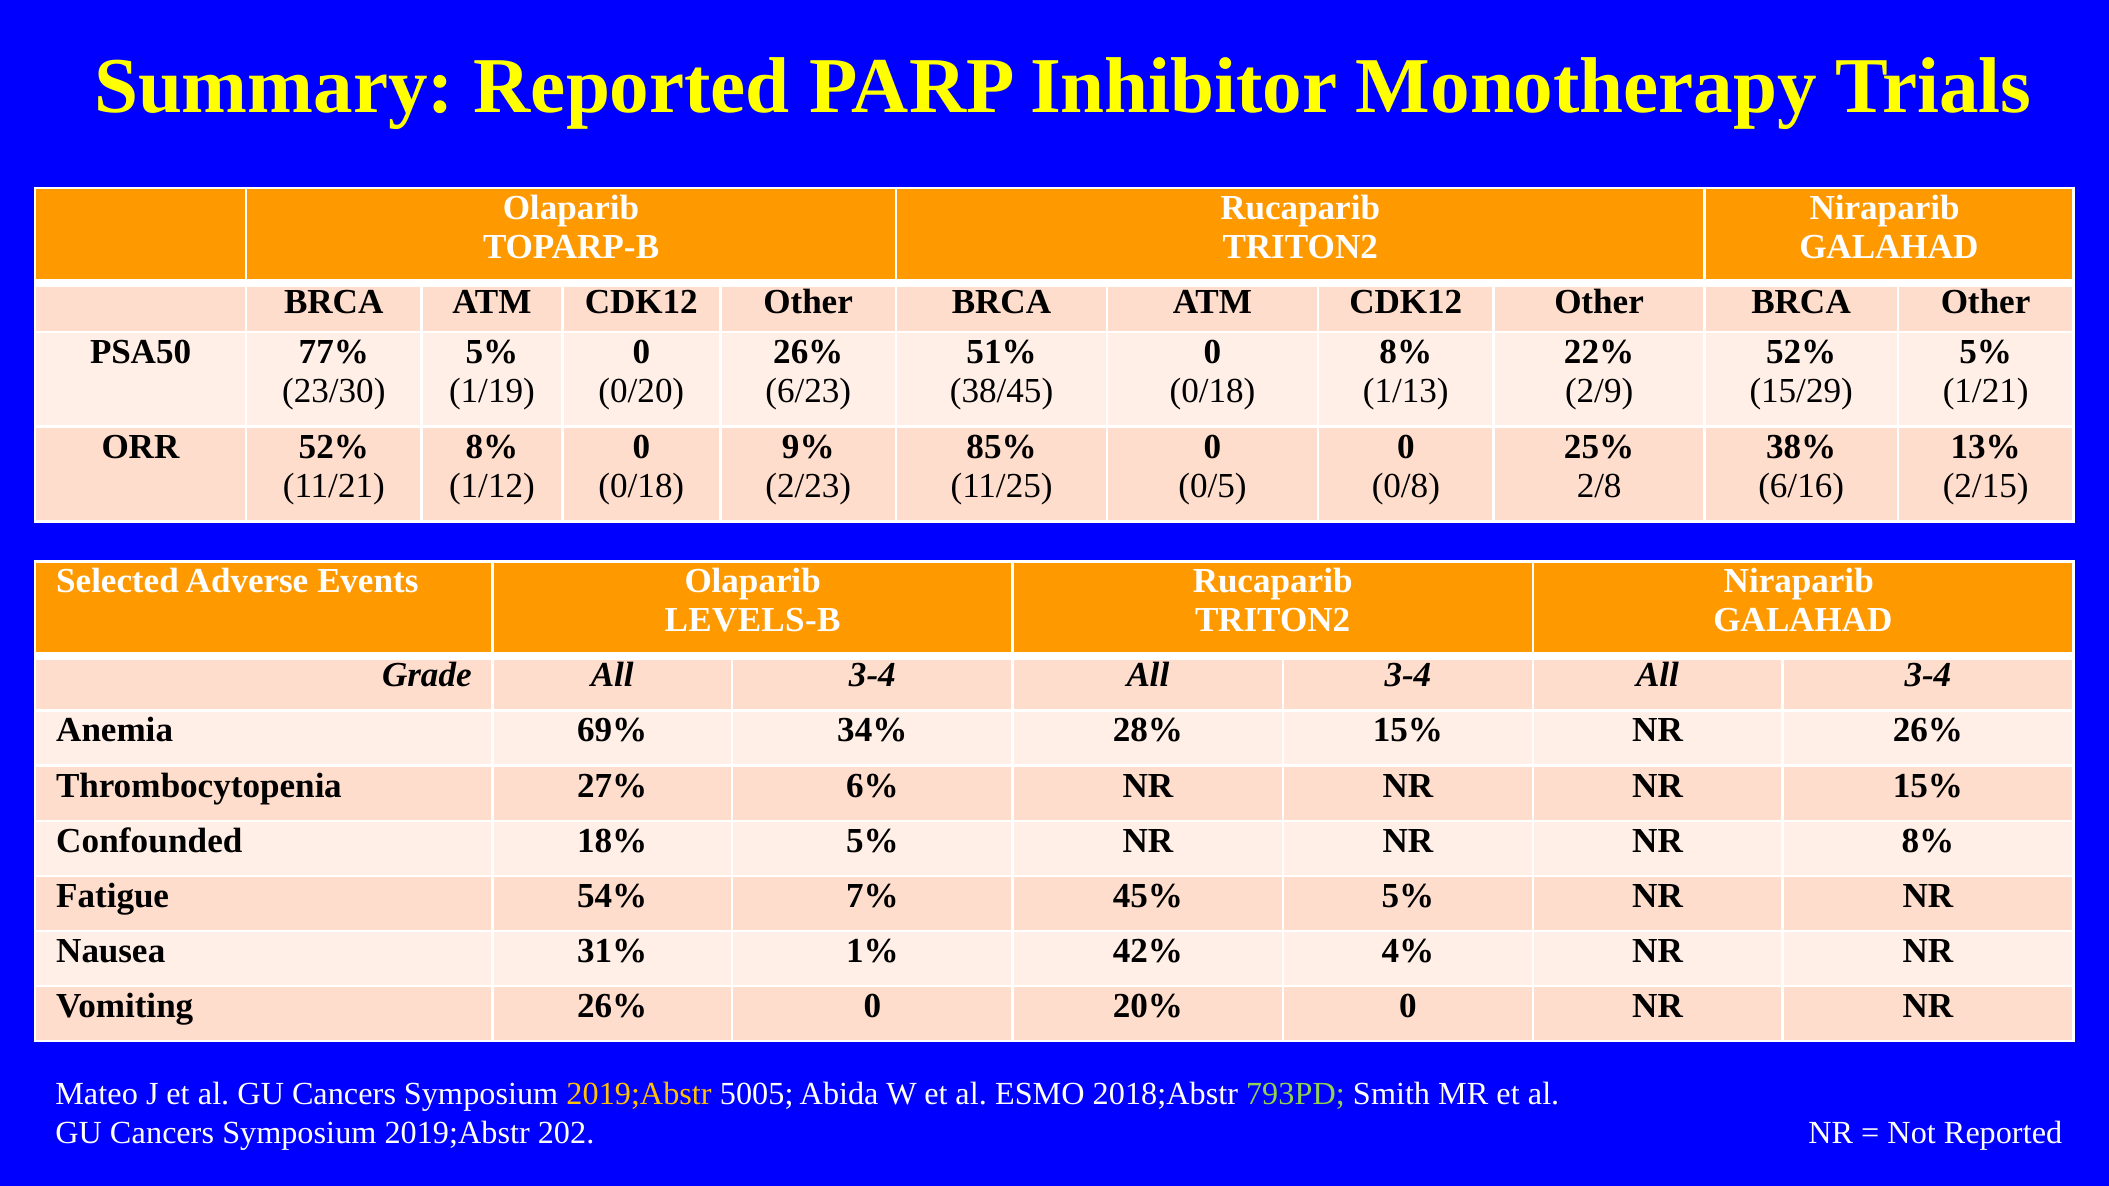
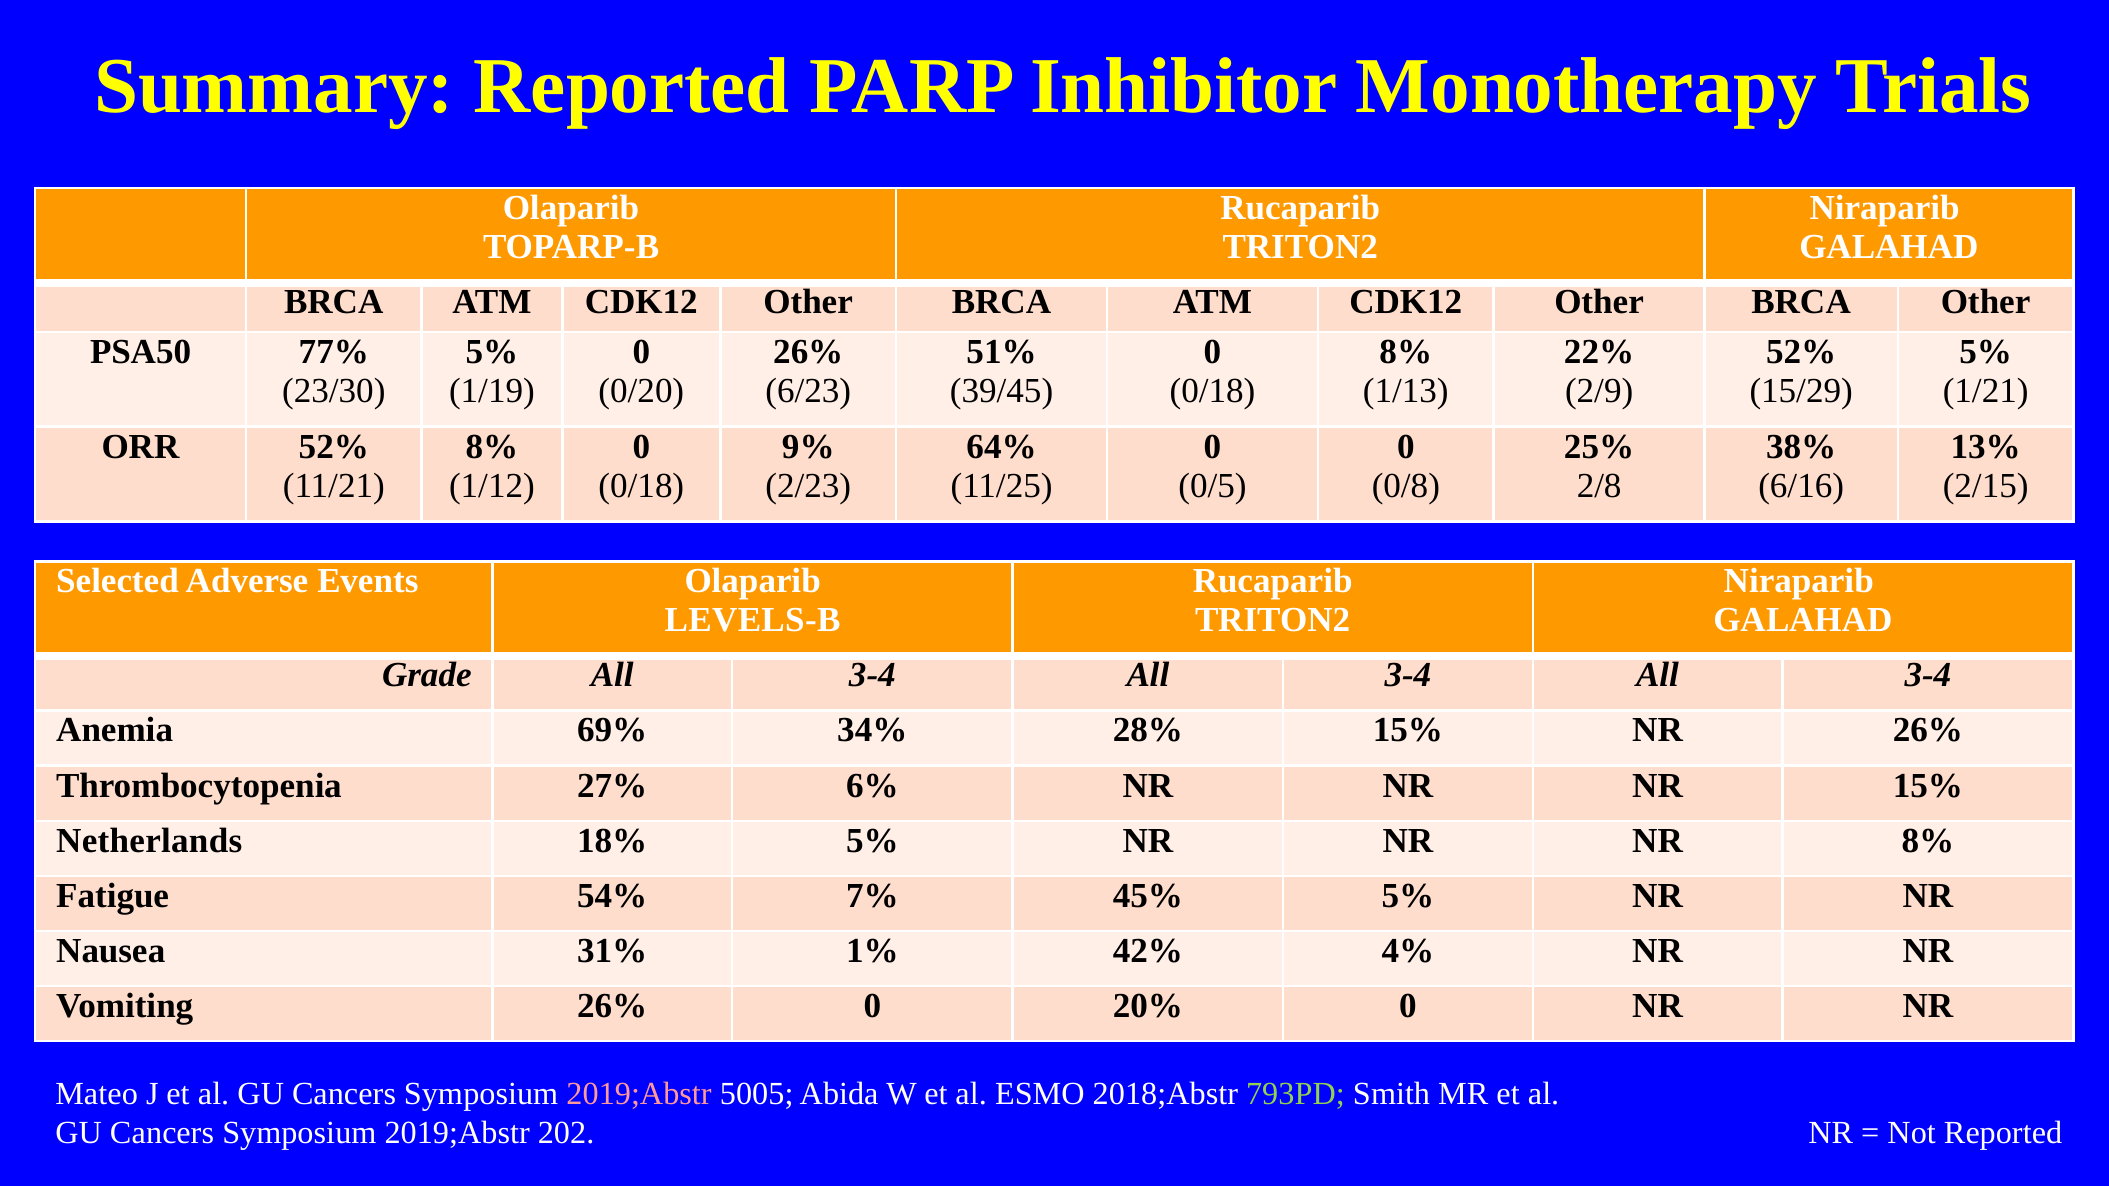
38/45: 38/45 -> 39/45 (1002, 391)
85%: 85% -> 64% (1002, 447)
Confounded: Confounded -> Netherlands (149, 841)
2019;Abstr colour: yellow -> pink (639, 1094)
